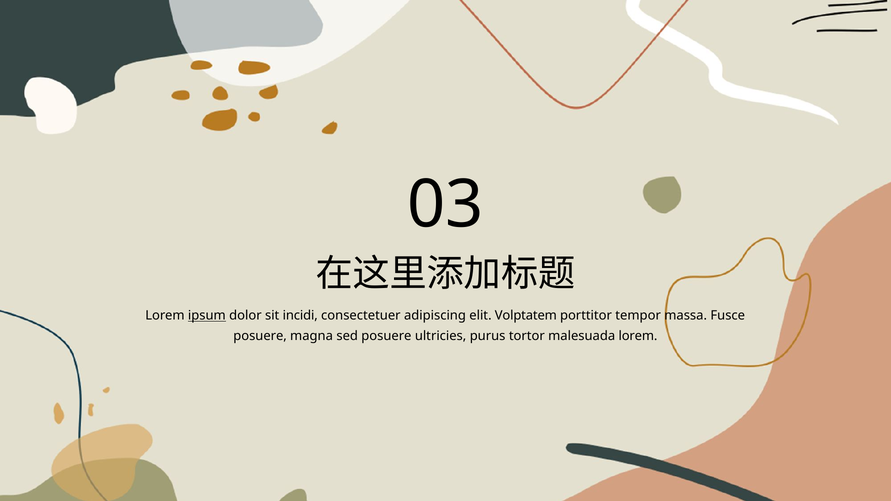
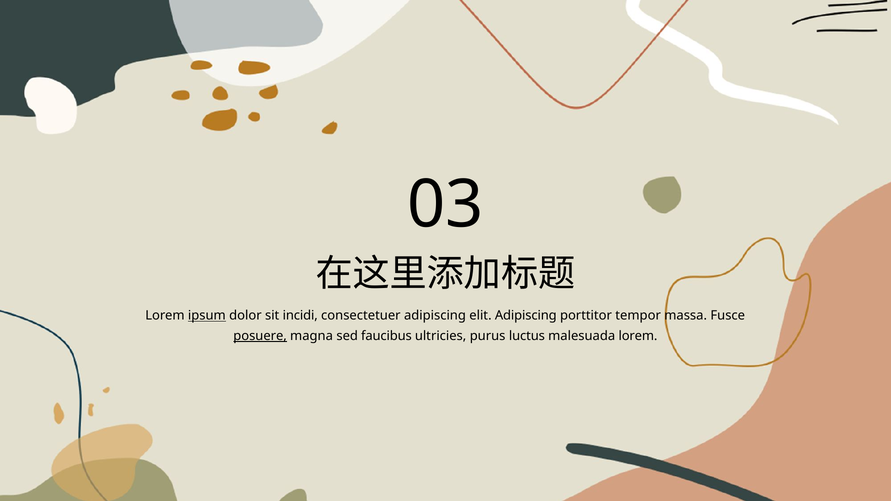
elit Volptatem: Volptatem -> Adipiscing (526, 316)
posuere underline: none -> present (260, 336)
sed posuere: posuere -> faucibus (386, 336)
tortor: tortor -> luctus (527, 336)
